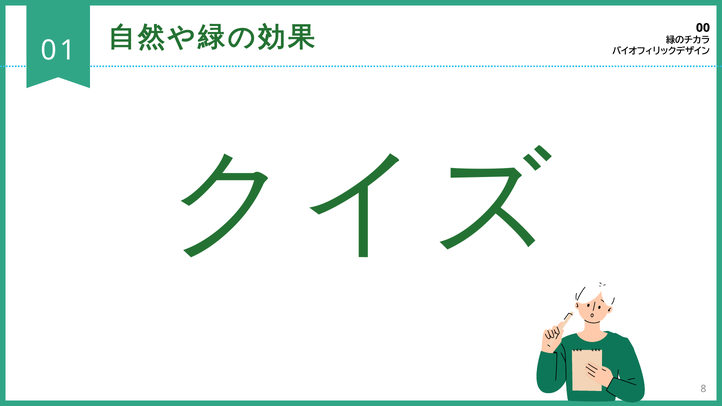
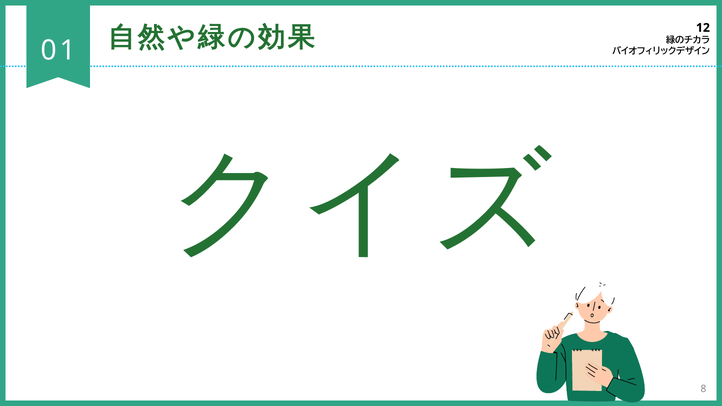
00: 00 -> 12 (703, 28)
